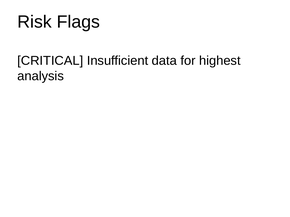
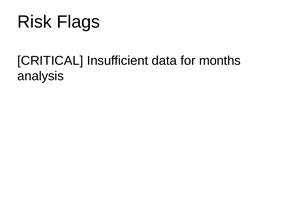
highest: highest -> months (220, 61)
